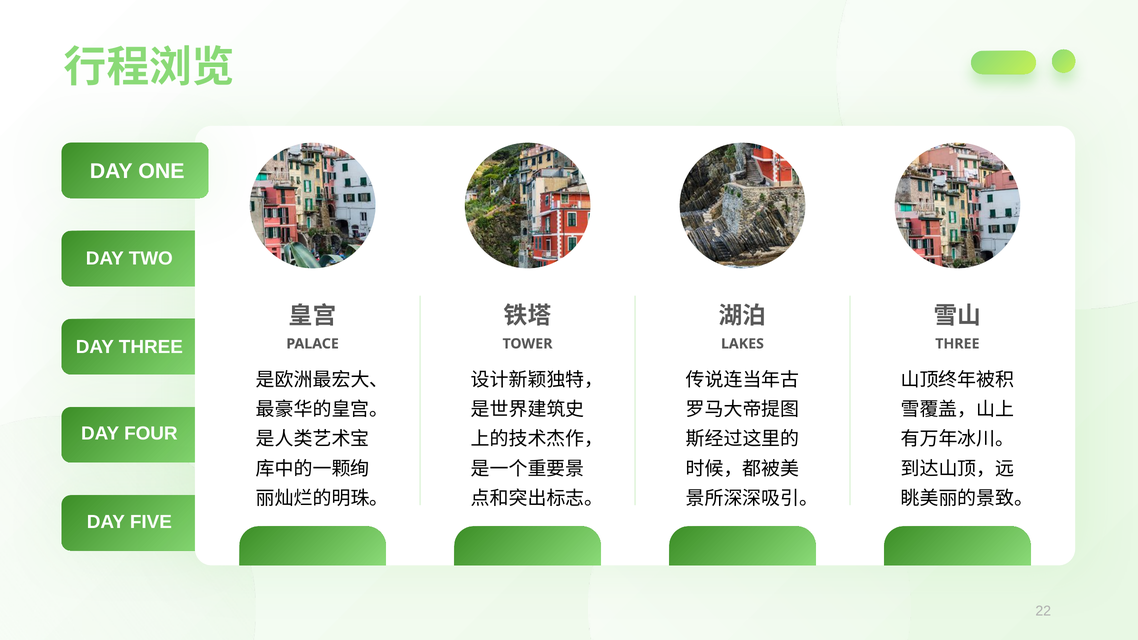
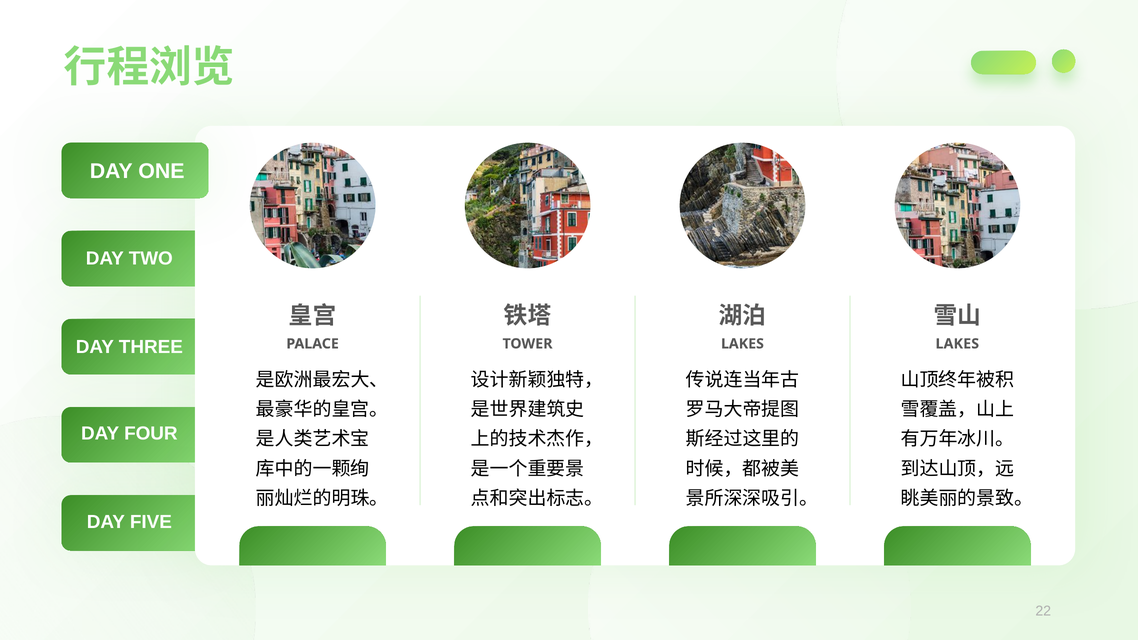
THREE: THREE -> LAKES (957, 344)
